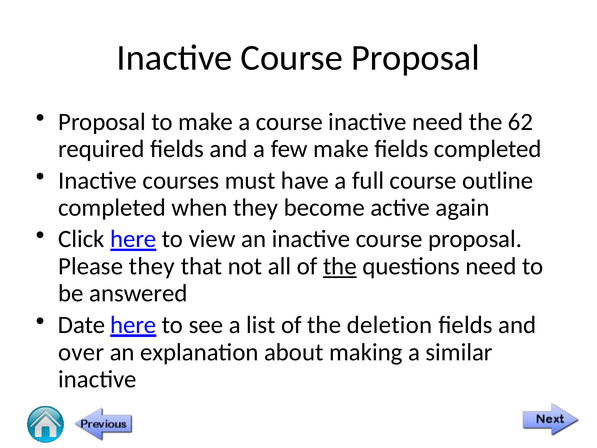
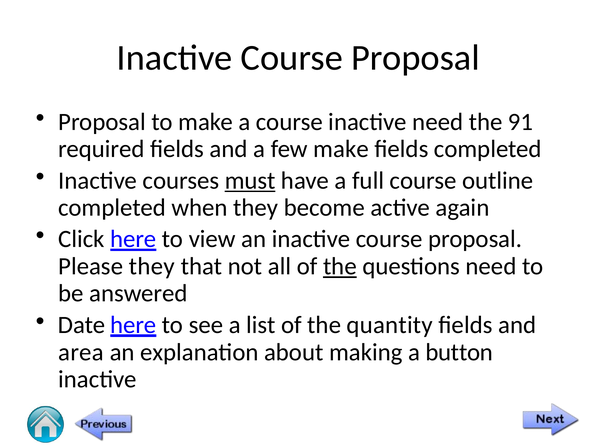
62: 62 -> 91 (521, 122)
must underline: none -> present (250, 180)
deletion: deletion -> quantity (390, 325)
over: over -> area (81, 352)
similar: similar -> button (459, 352)
